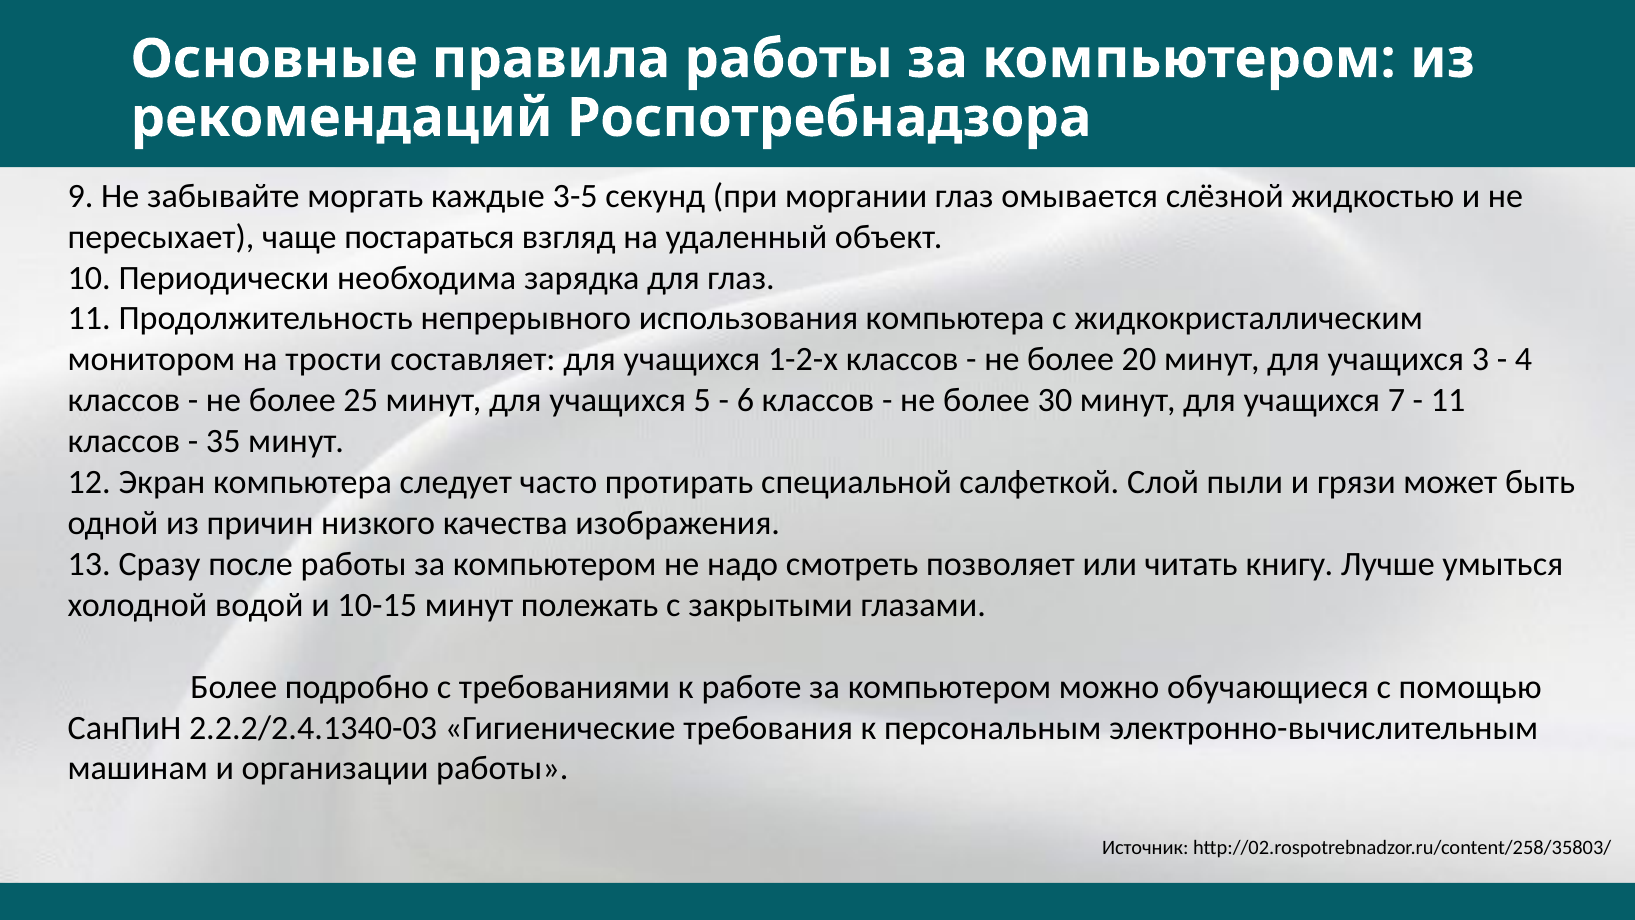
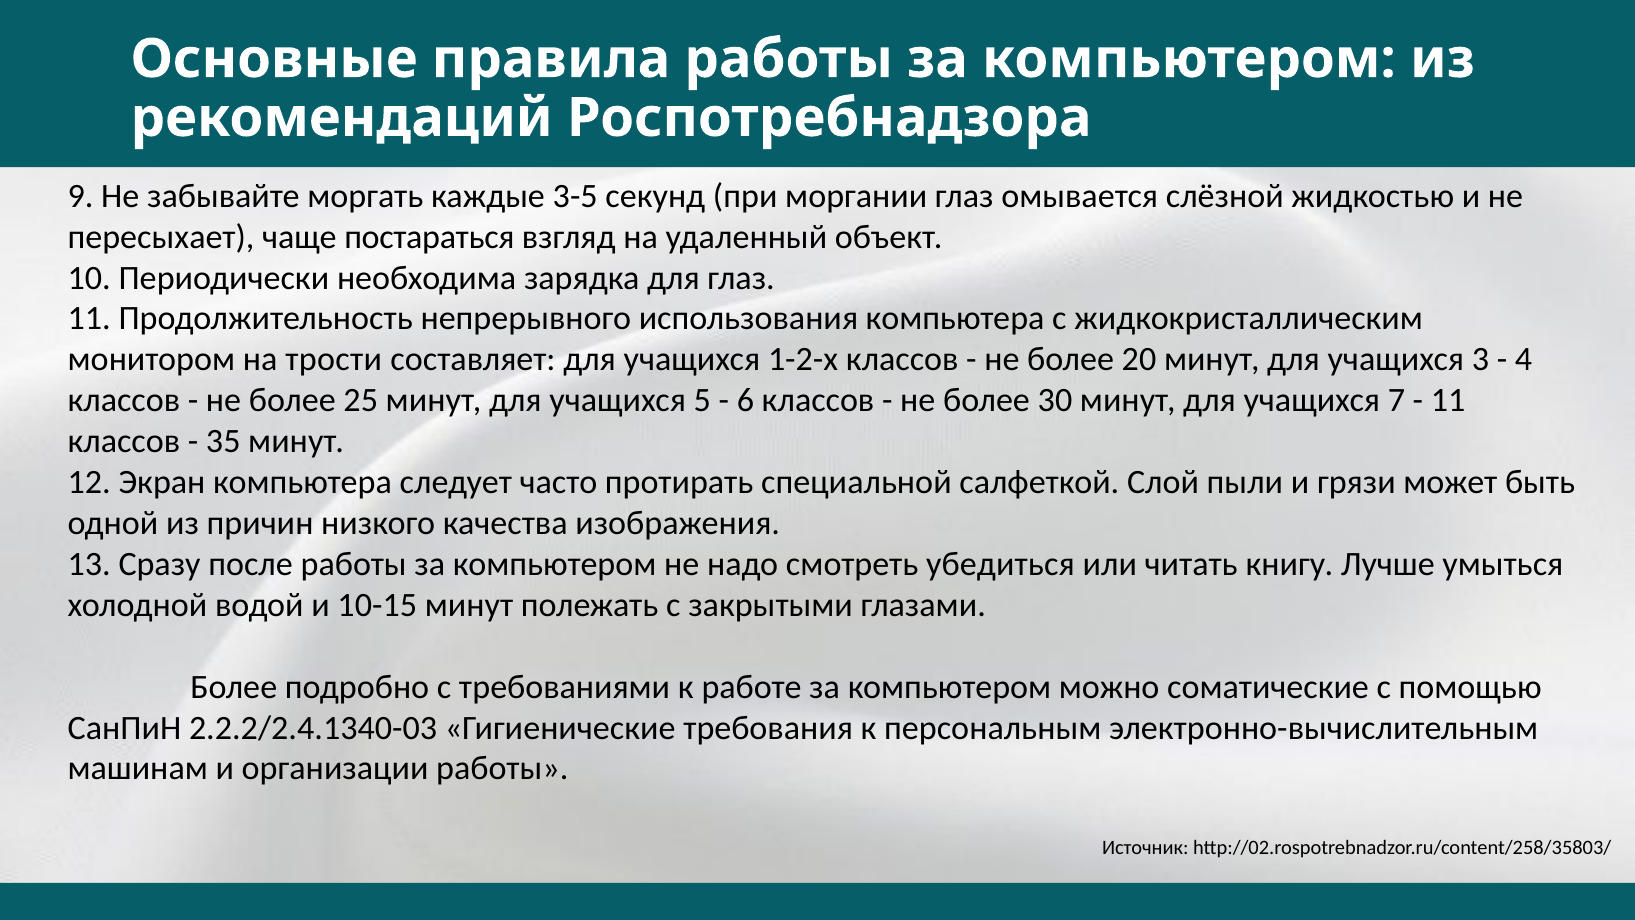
позволяет: позволяет -> убедиться (1000, 564)
обучающиеся: обучающиеся -> соматические (1268, 687)
